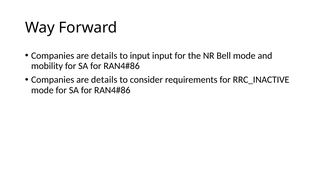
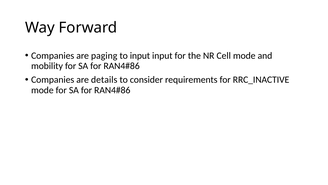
details: details -> paging (104, 55)
Bell: Bell -> Cell (224, 55)
